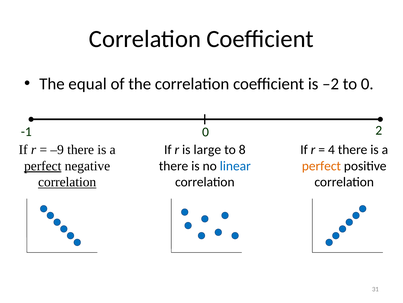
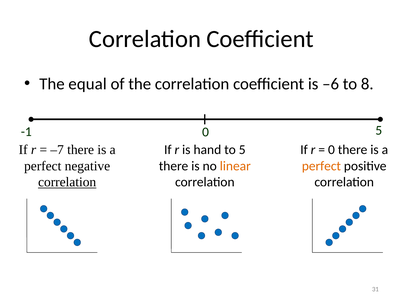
–2: –2 -> –6 (331, 84)
to 0: 0 -> 8 (367, 84)
0 2: 2 -> 5 (379, 130)
–9: –9 -> –7 (57, 149)
large: large -> hand (207, 149)
to 8: 8 -> 5 (242, 149)
4: 4 -> 0 (331, 149)
perfect underline: present -> none (43, 166)
linear colour: blue -> orange (235, 166)
